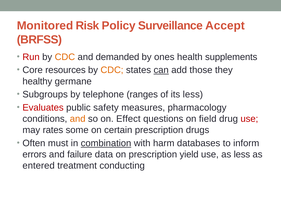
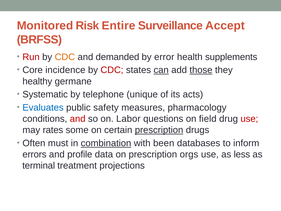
Policy: Policy -> Entire (119, 26)
ones: ones -> error (164, 57)
resources: resources -> incidence (65, 70)
CDC colour: orange -> red (112, 70)
those underline: none -> present (201, 70)
Subgroups: Subgroups -> Systematic (45, 94)
ranges: ranges -> unique (142, 94)
its less: less -> acts (193, 94)
Evaluates colour: red -> blue (43, 107)
and colour: orange -> red (78, 119)
Effect: Effect -> Labor (128, 119)
prescription underline: none -> present (159, 130)
harm: harm -> been (164, 143)
failure: failure -> profile (80, 154)
yield: yield -> orgs (189, 154)
entered: entered -> terminal (39, 165)
conducting: conducting -> projections (122, 165)
